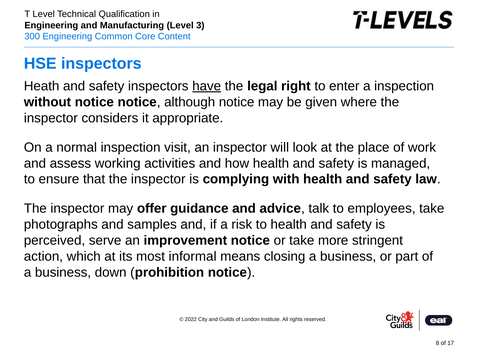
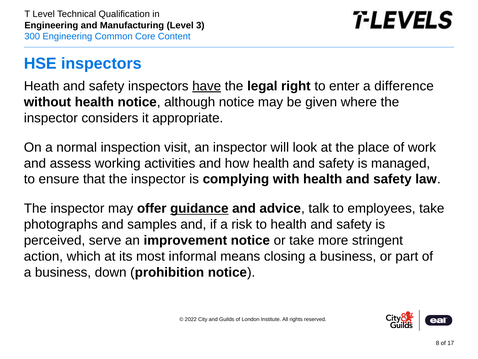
a inspection: inspection -> difference (404, 86)
without notice: notice -> health (94, 102)
guidance underline: none -> present (199, 208)
